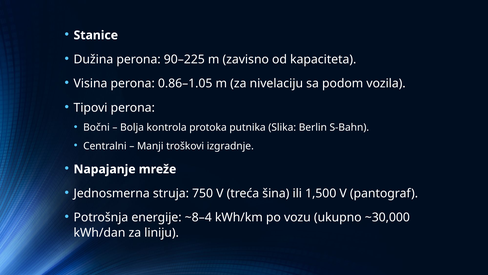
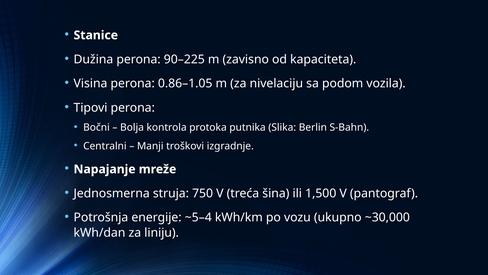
~8–4: ~8–4 -> ~5–4 (198, 217)
